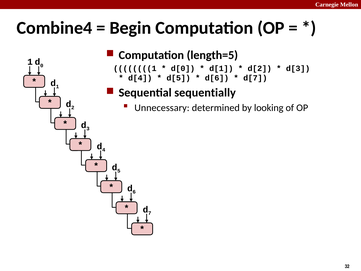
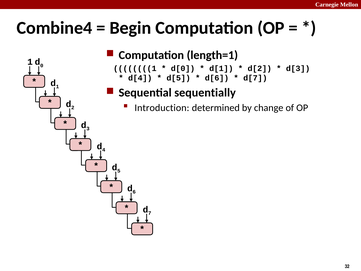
length=5: length=5 -> length=1 (212, 55)
Unnecessary: Unnecessary -> Introduction (162, 108)
looking: looking -> change (269, 108)
